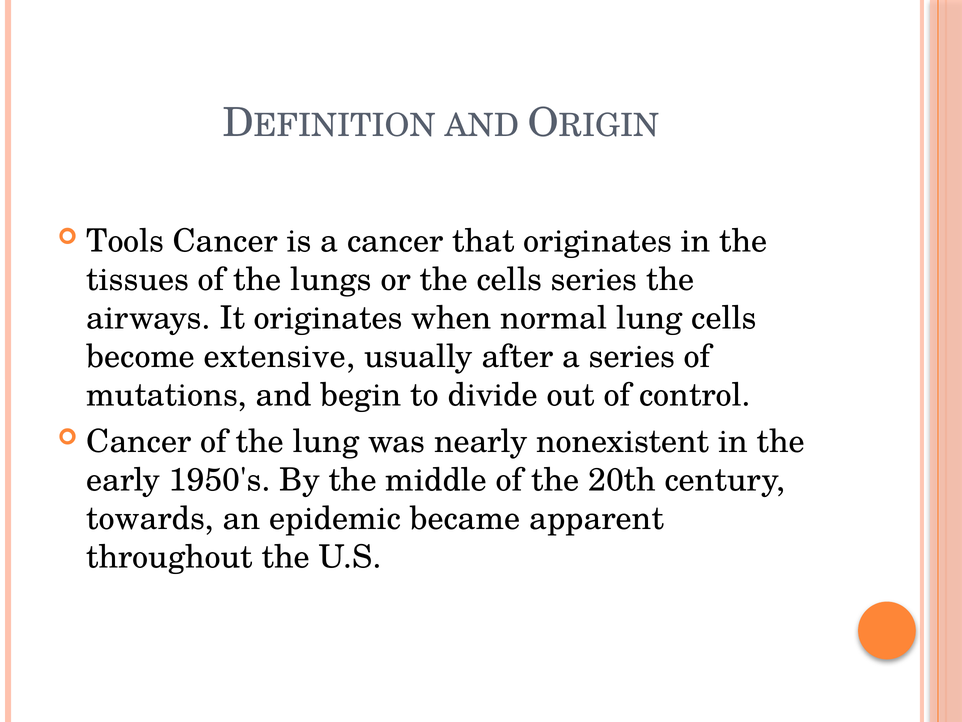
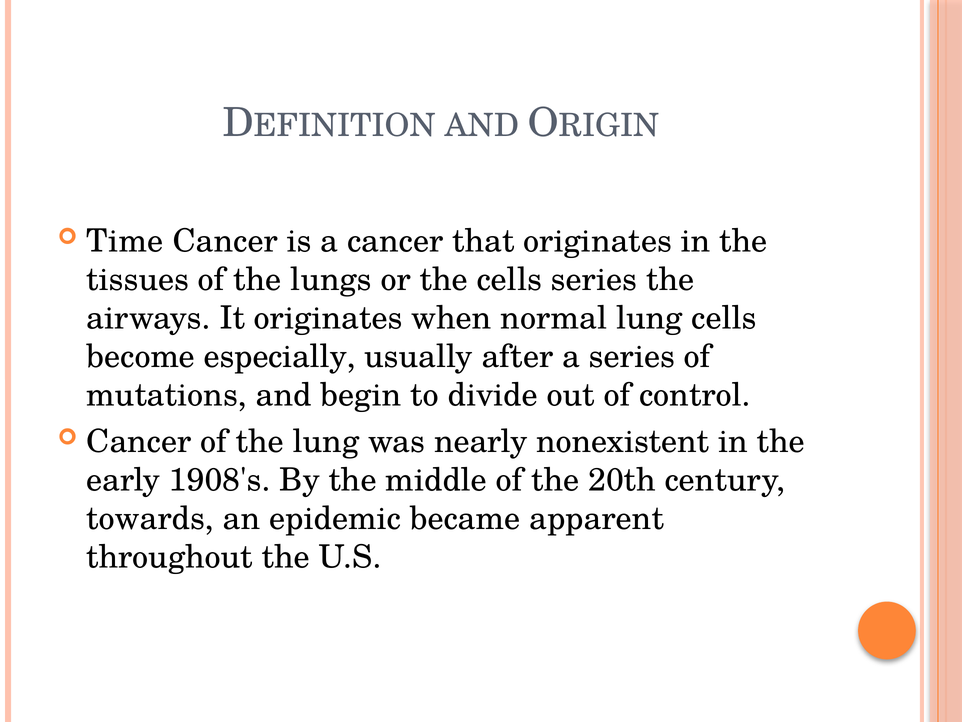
Tools: Tools -> Time (125, 241)
extensive: extensive -> especially (280, 357)
1950's: 1950's -> 1908's (220, 480)
